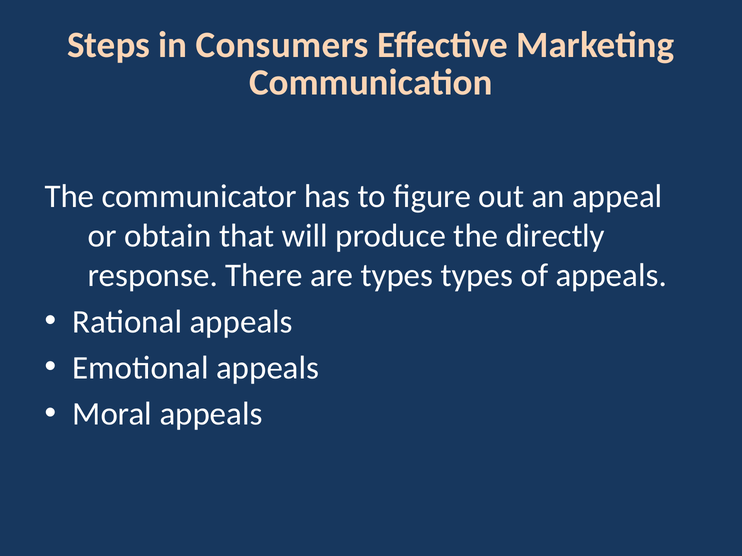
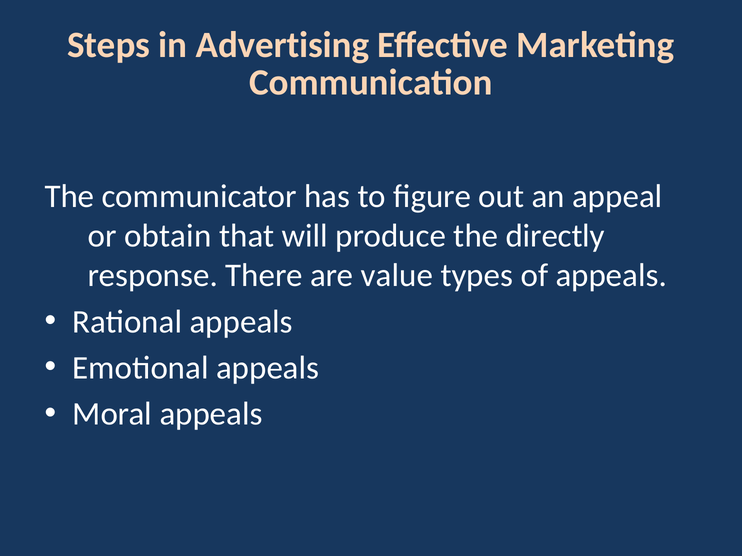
Consumers: Consumers -> Advertising (282, 45)
are types: types -> value (397, 276)
